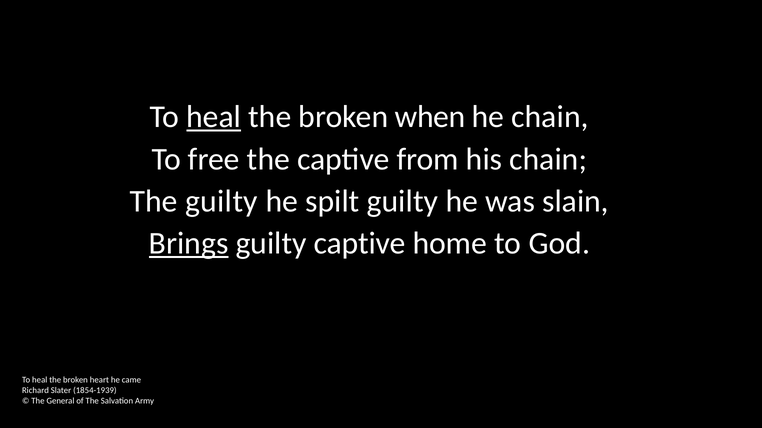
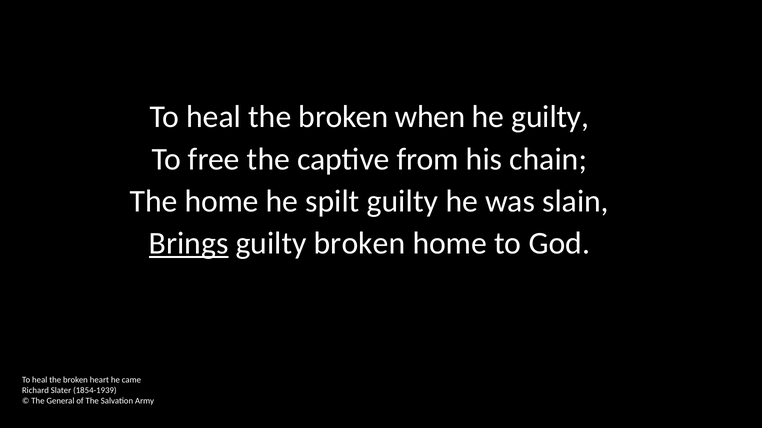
heal underline: present -> none (214, 117)
he chain: chain -> guilty (550, 117)
The guilty: guilty -> home (222, 202)
guilty captive: captive -> broken (360, 244)
